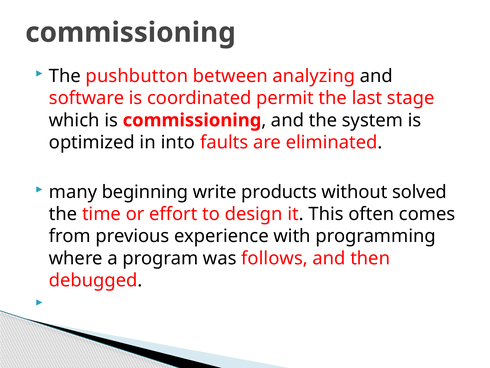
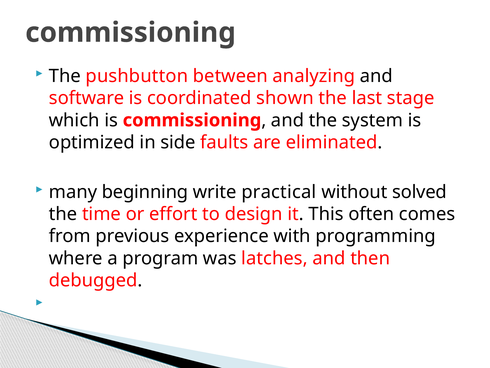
permit: permit -> shown (285, 98)
into: into -> side (178, 142)
products: products -> practical (279, 192)
follows: follows -> latches (275, 258)
